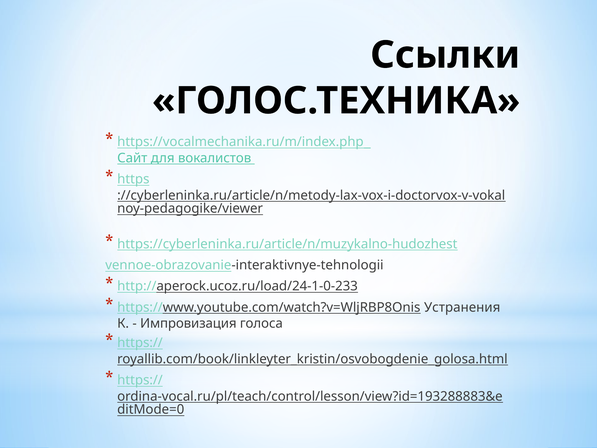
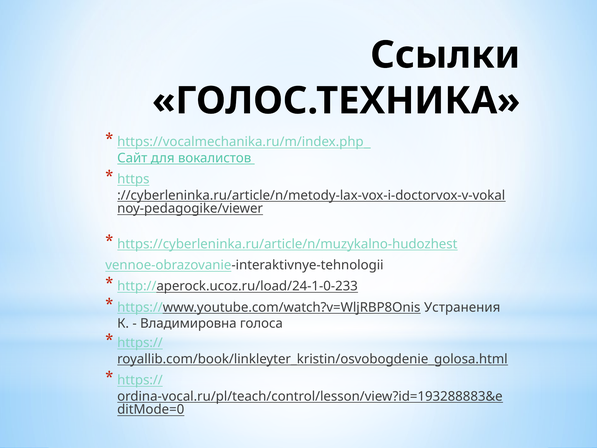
Импровизация: Импровизация -> Владимировна (188, 323)
